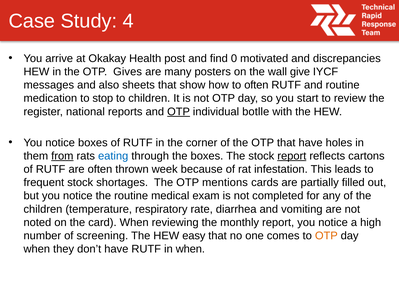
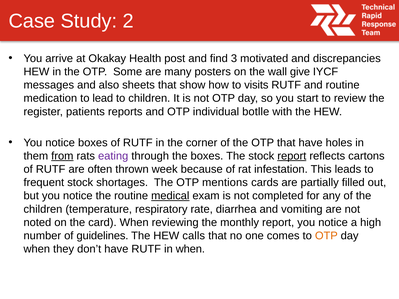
4: 4 -> 2 (128, 21)
0: 0 -> 3 (234, 58)
Gives: Gives -> Some (128, 72)
to often: often -> visits (256, 85)
stop: stop -> lead (103, 98)
national: national -> patients (85, 112)
OTP underline: present -> none (179, 112)
eating colour: blue -> purple (113, 156)
medical underline: none -> present (170, 196)
screening: screening -> guidelines (102, 236)
easy: easy -> calls (194, 236)
